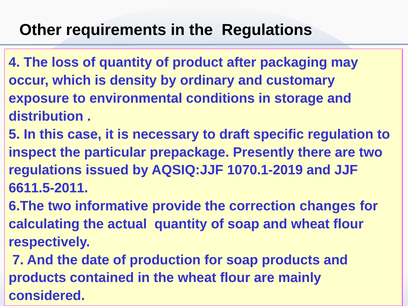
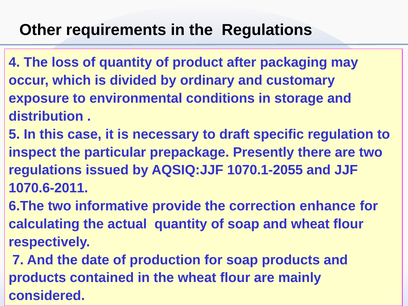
density: density -> divided (133, 80)
1070.1-2019: 1070.1-2019 -> 1070.1-2055 (265, 170)
6611.5-2011: 6611.5-2011 -> 1070.6-2011 (48, 188)
changes: changes -> enhance (328, 206)
